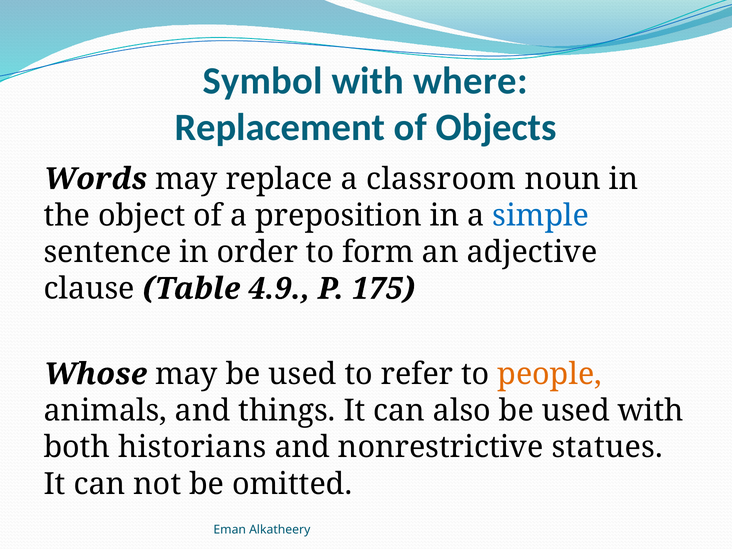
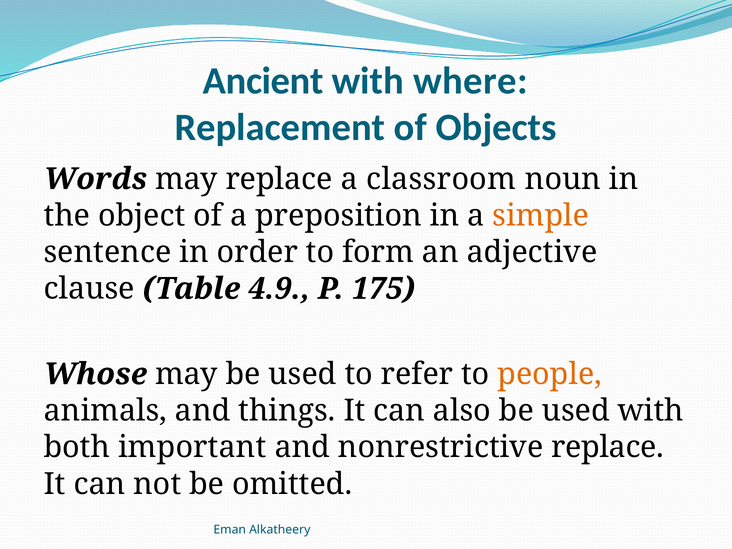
Symbol: Symbol -> Ancient (263, 81)
simple colour: blue -> orange (541, 216)
historians: historians -> important (192, 447)
nonrestrictive statues: statues -> replace (608, 447)
